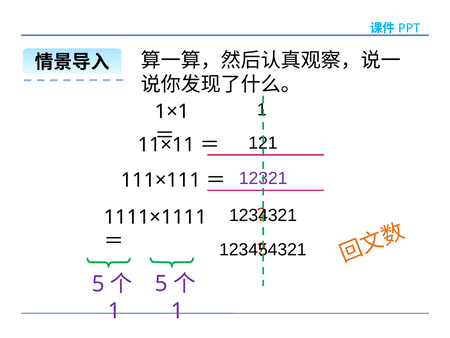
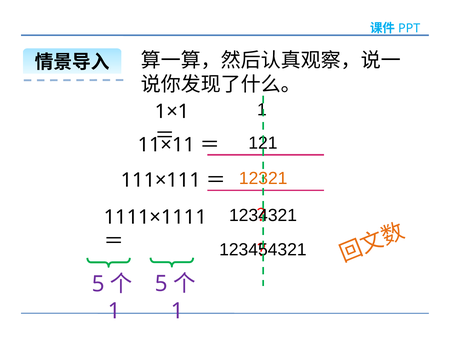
12321 colour: purple -> orange (263, 178)
